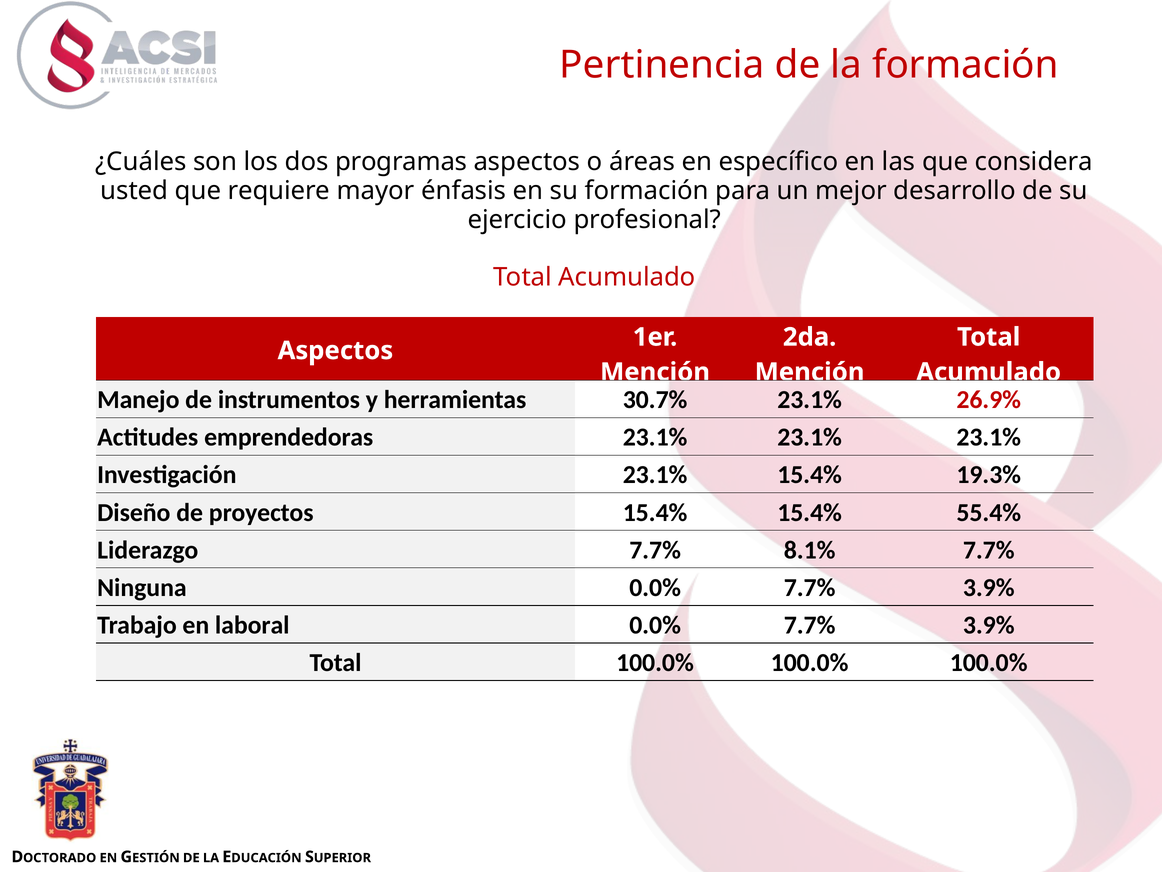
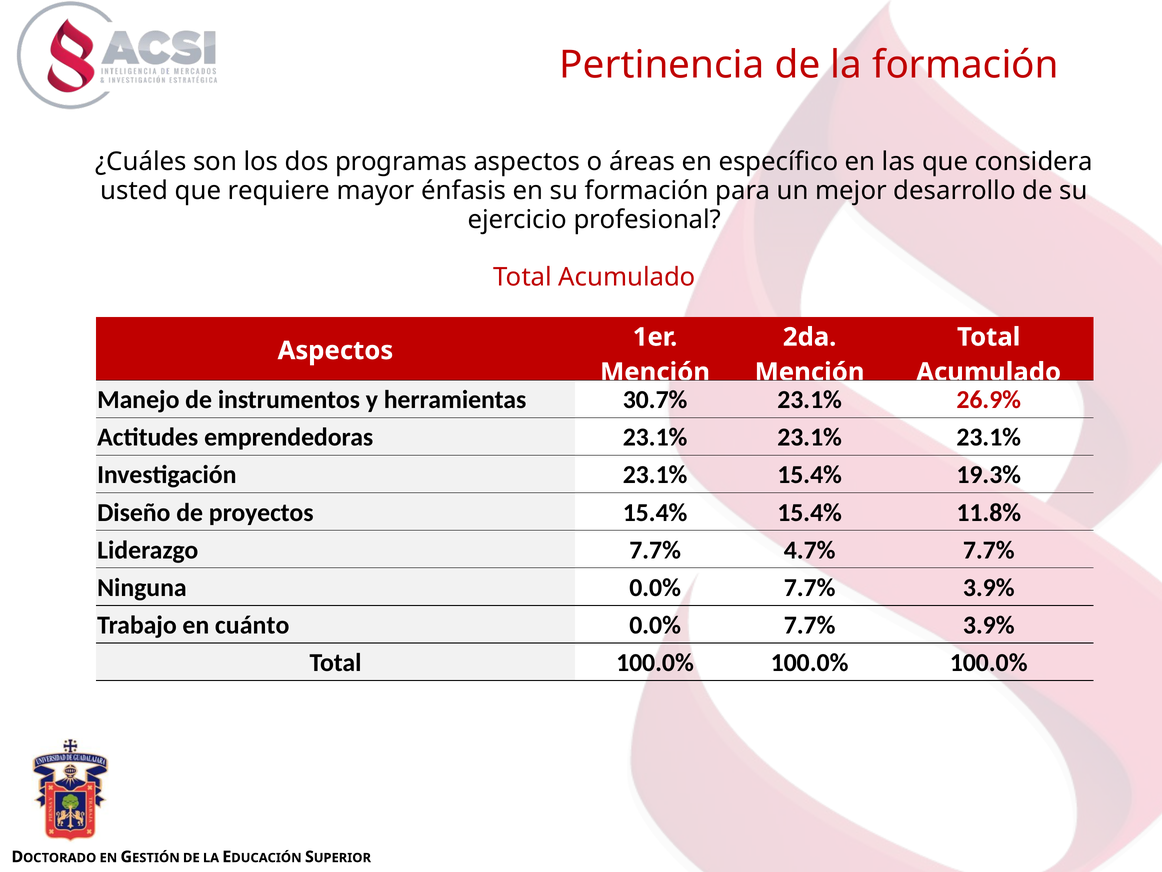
55.4%: 55.4% -> 11.8% (989, 512)
8.1%: 8.1% -> 4.7% (810, 550)
laboral: laboral -> cuánto (252, 625)
